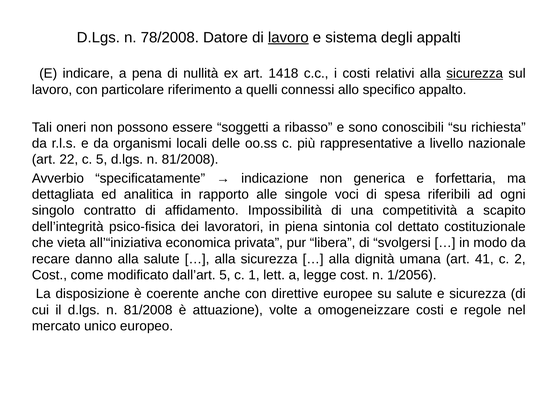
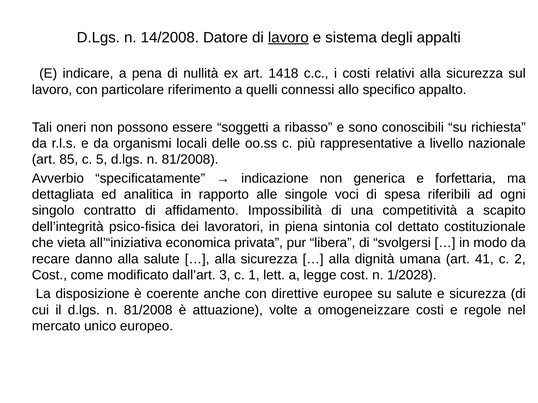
78/2008: 78/2008 -> 14/2008 (170, 38)
sicurezza underline: present -> none (475, 74)
22: 22 -> 85 (69, 160)
dall’art 5: 5 -> 3 (225, 275)
1/2056: 1/2056 -> 1/2028 (412, 275)
